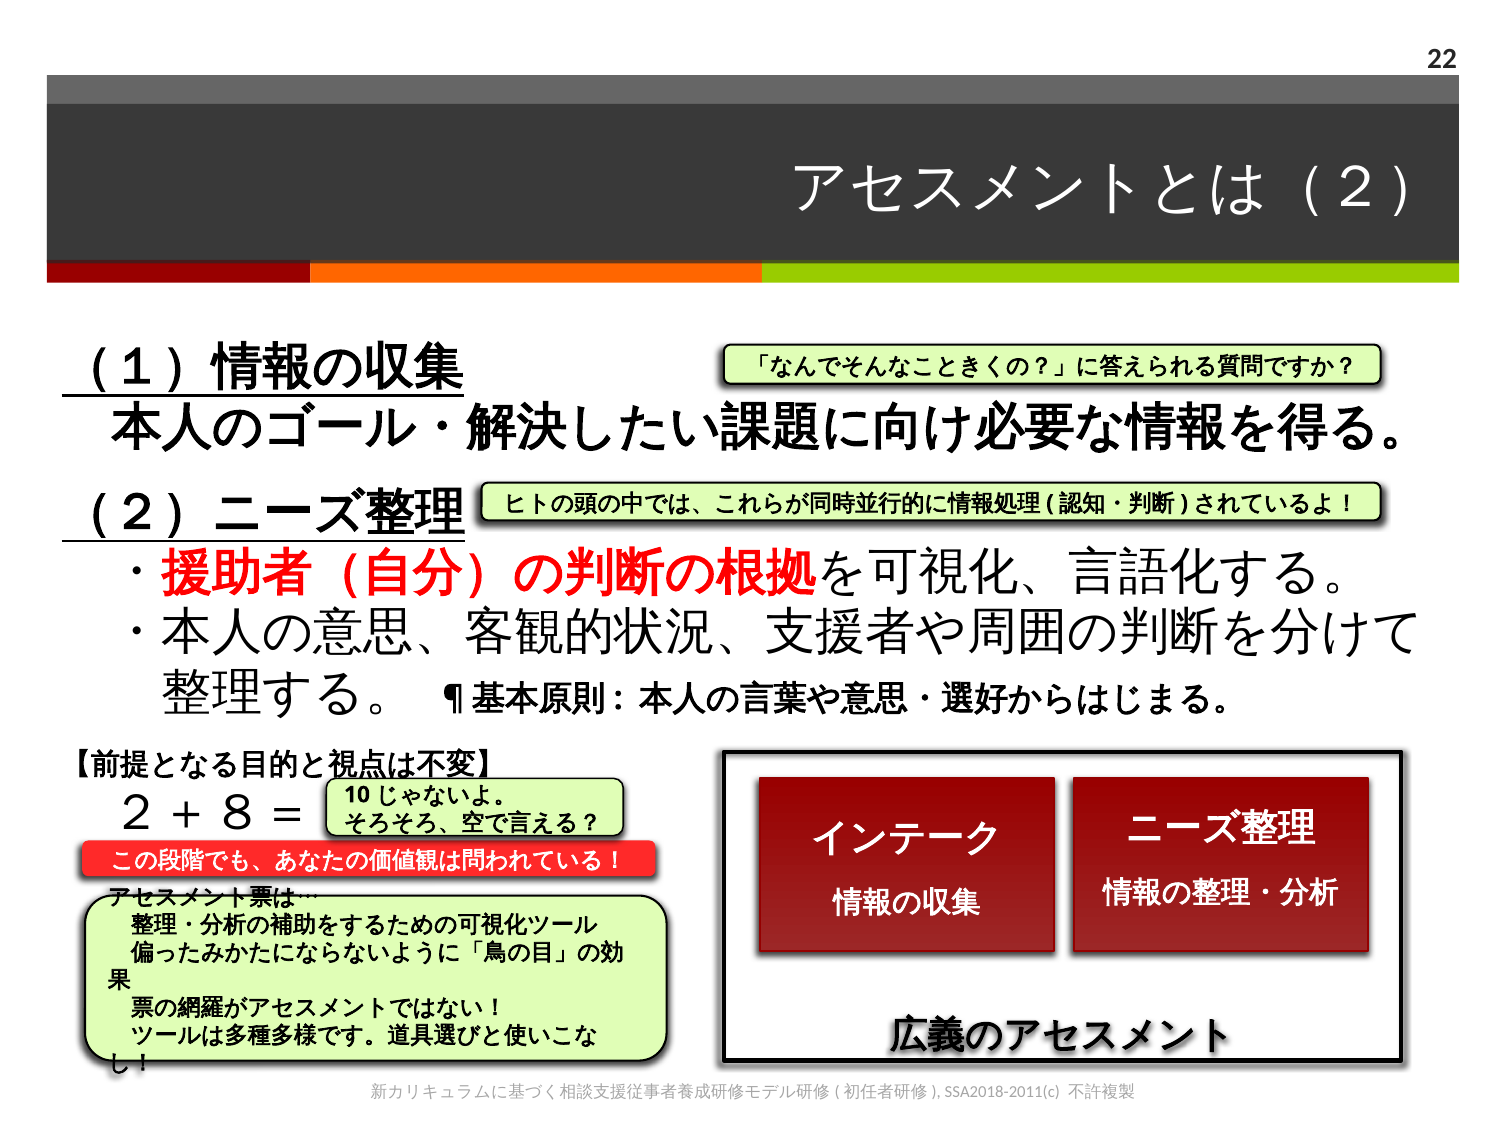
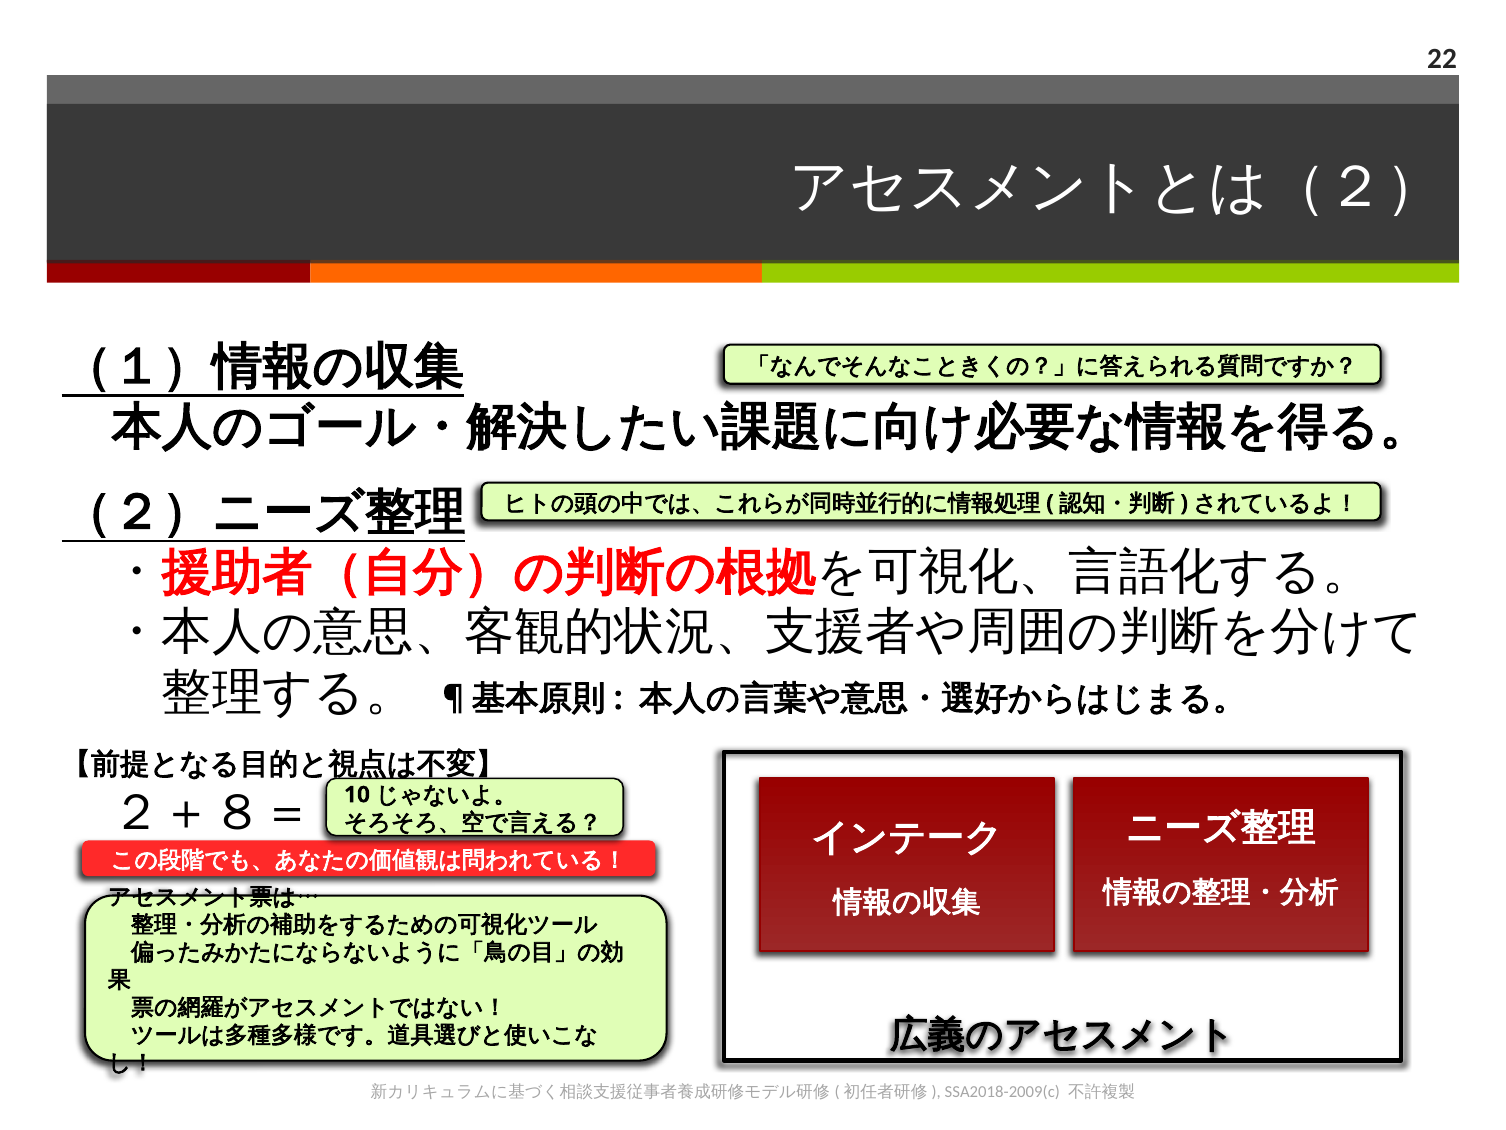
SSA2018-2011(c: SSA2018-2011(c -> SSA2018-2009(c (1002, 1091)
